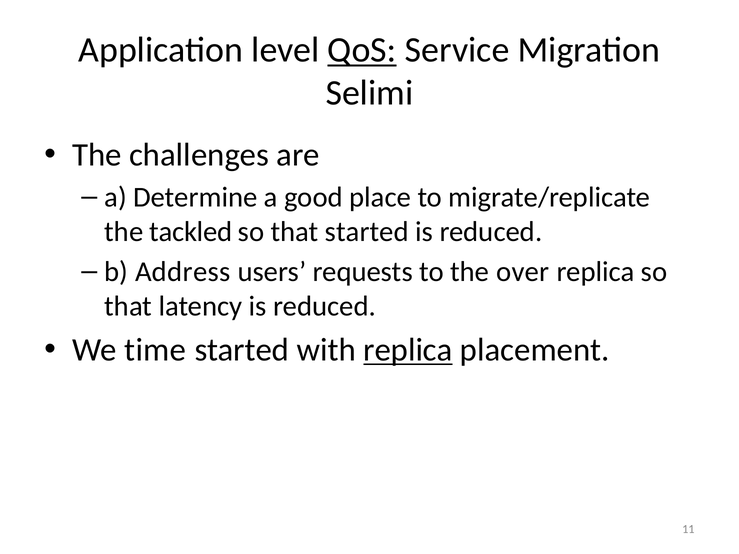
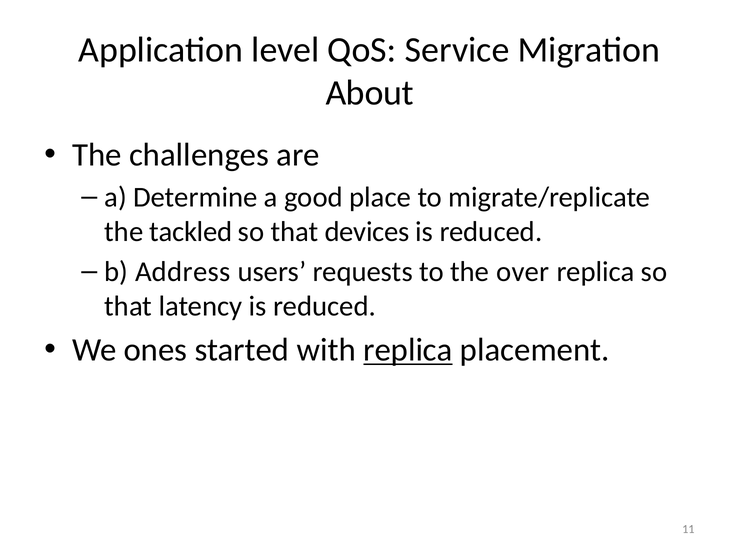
QoS underline: present -> none (362, 50)
Selimi: Selimi -> About (370, 93)
that started: started -> devices (367, 232)
time: time -> ones (155, 350)
